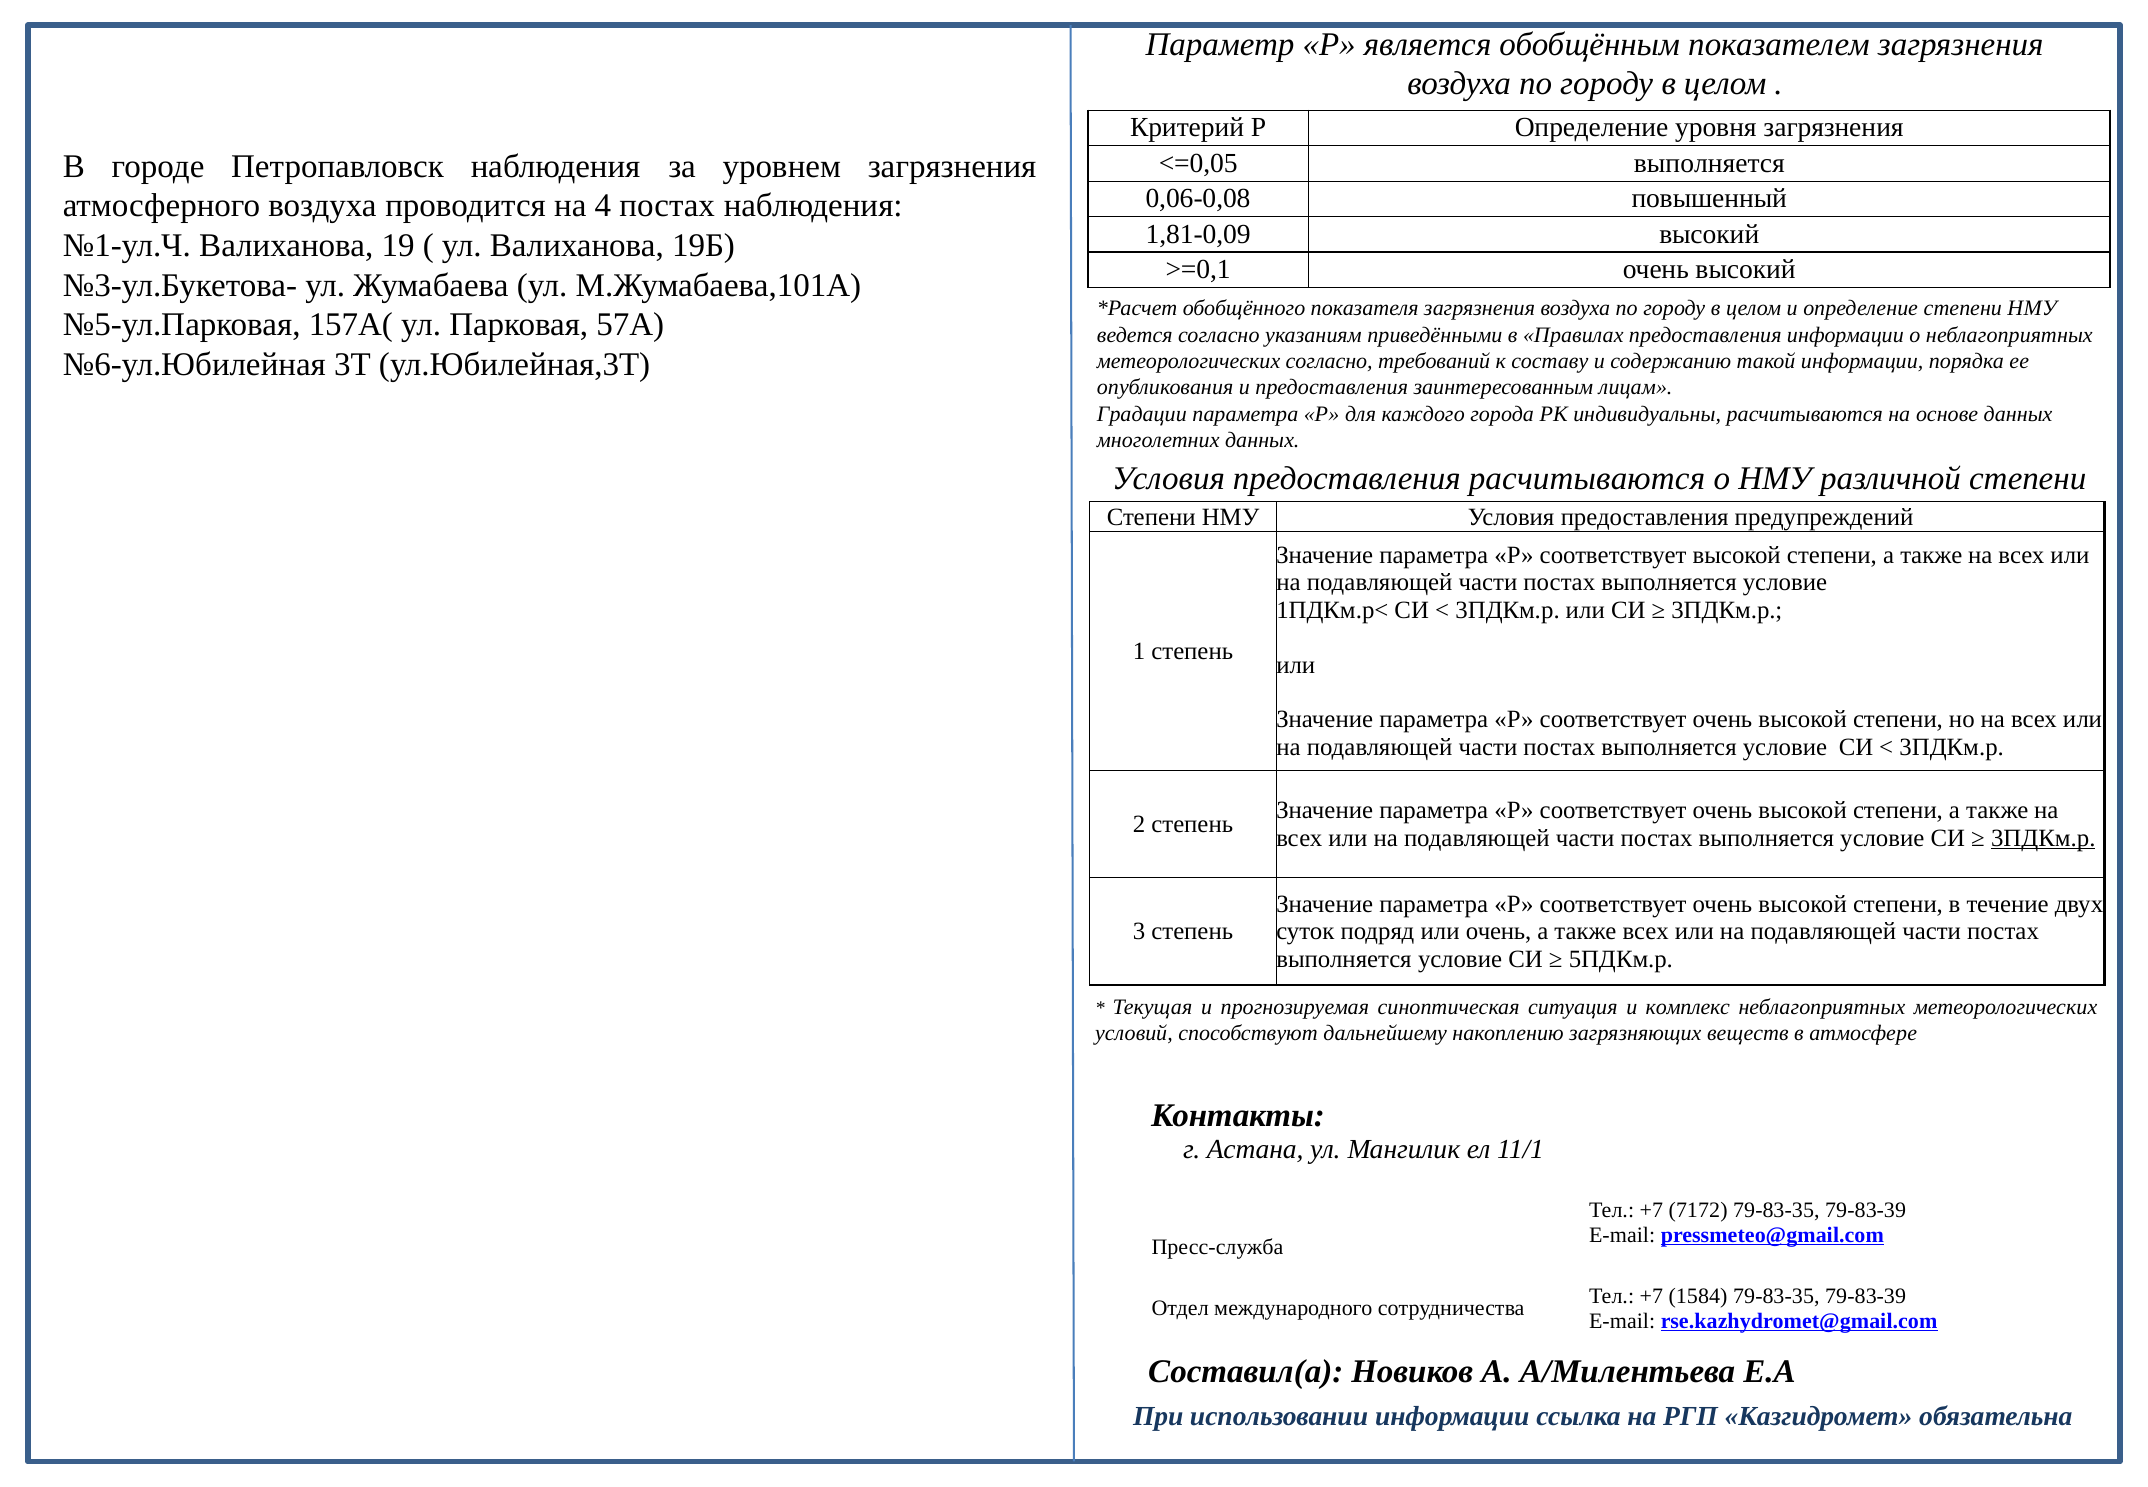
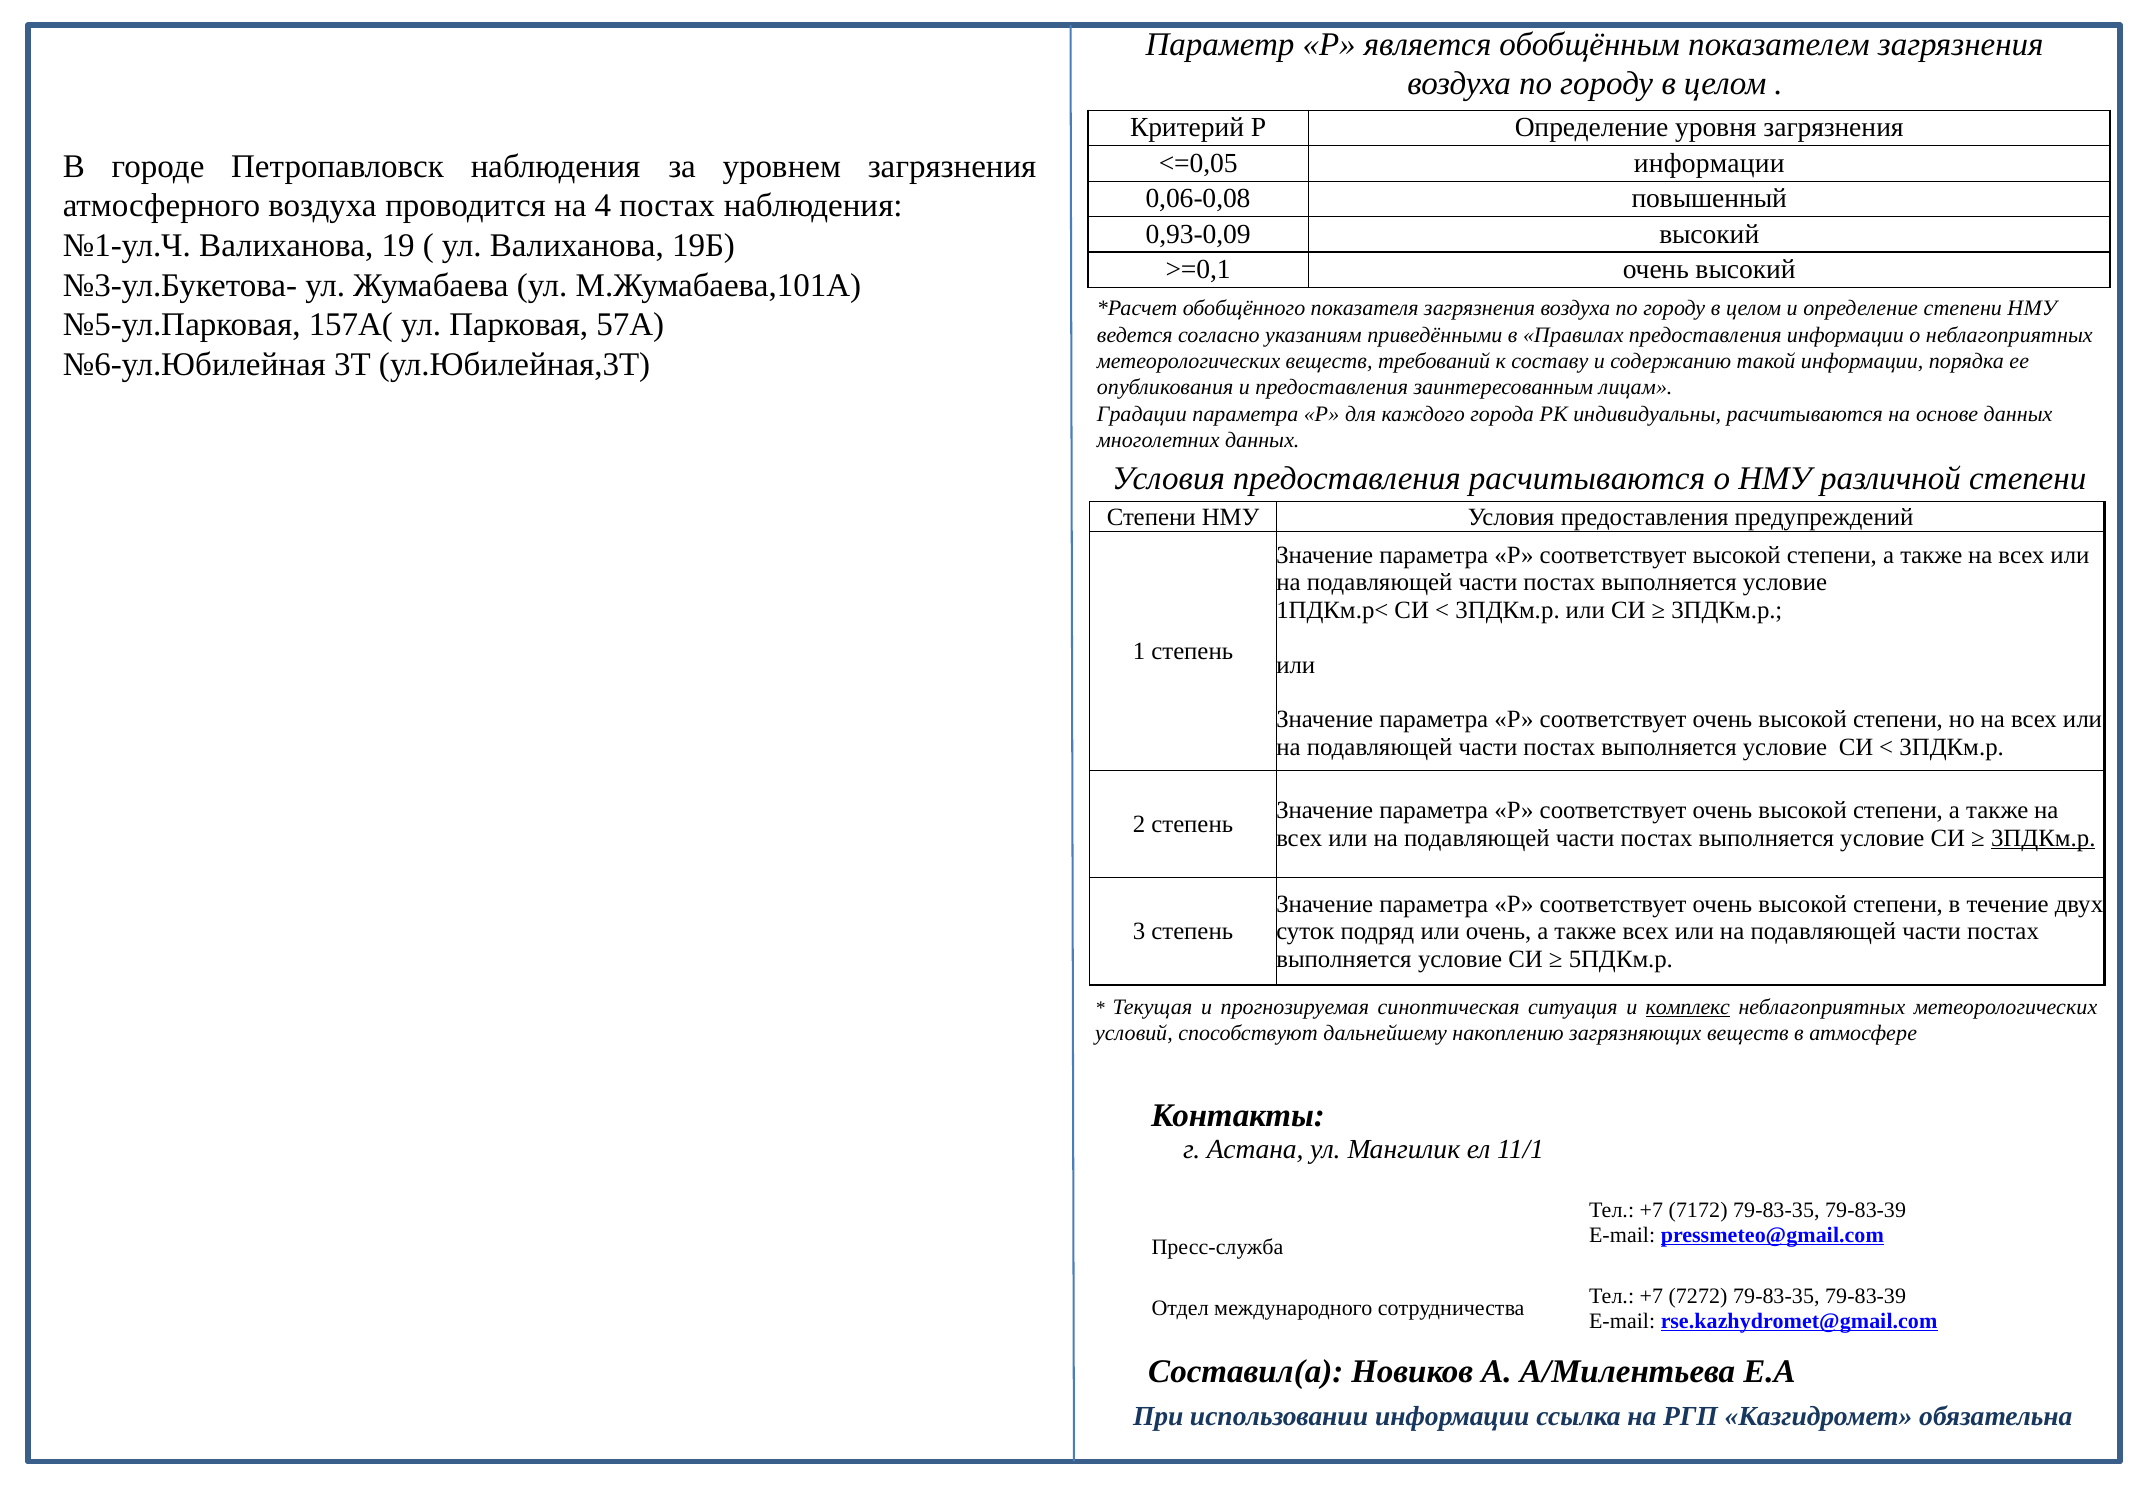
<=0,05 выполняется: выполняется -> информации (1709, 163)
1,81-0,09: 1,81-0,09 -> 0,93-0,09 (1198, 234)
метеорологических согласно: согласно -> веществ (1329, 361)
комплекс underline: none -> present (1688, 1007)
1584: 1584 -> 7272 (1698, 1297)
